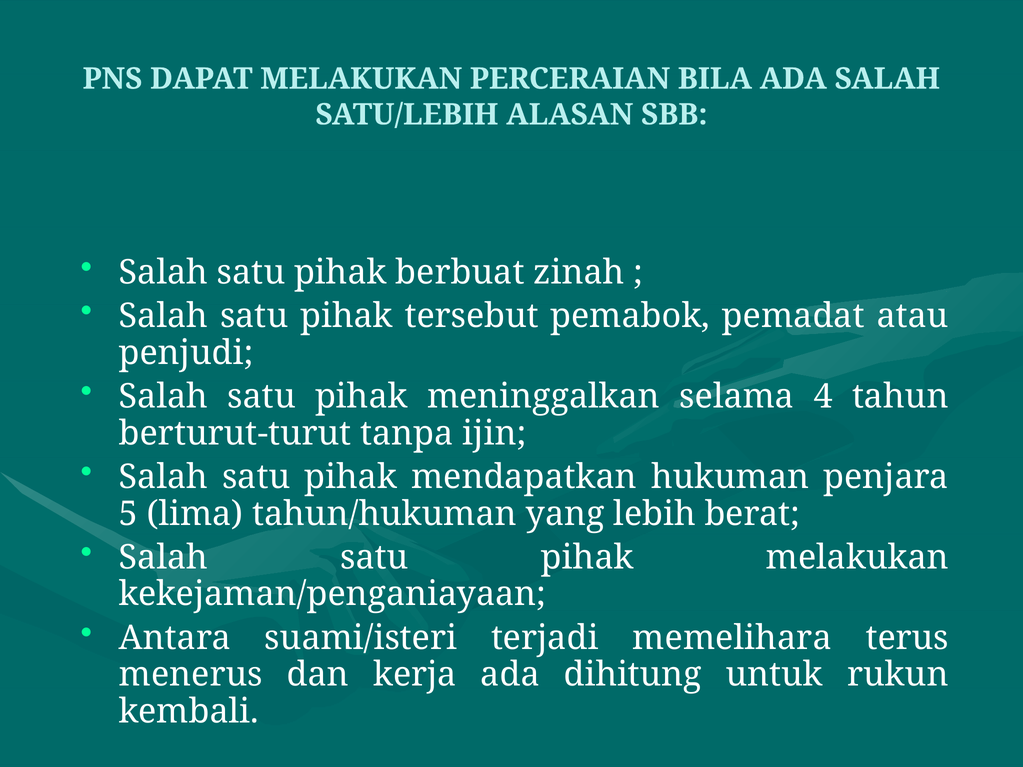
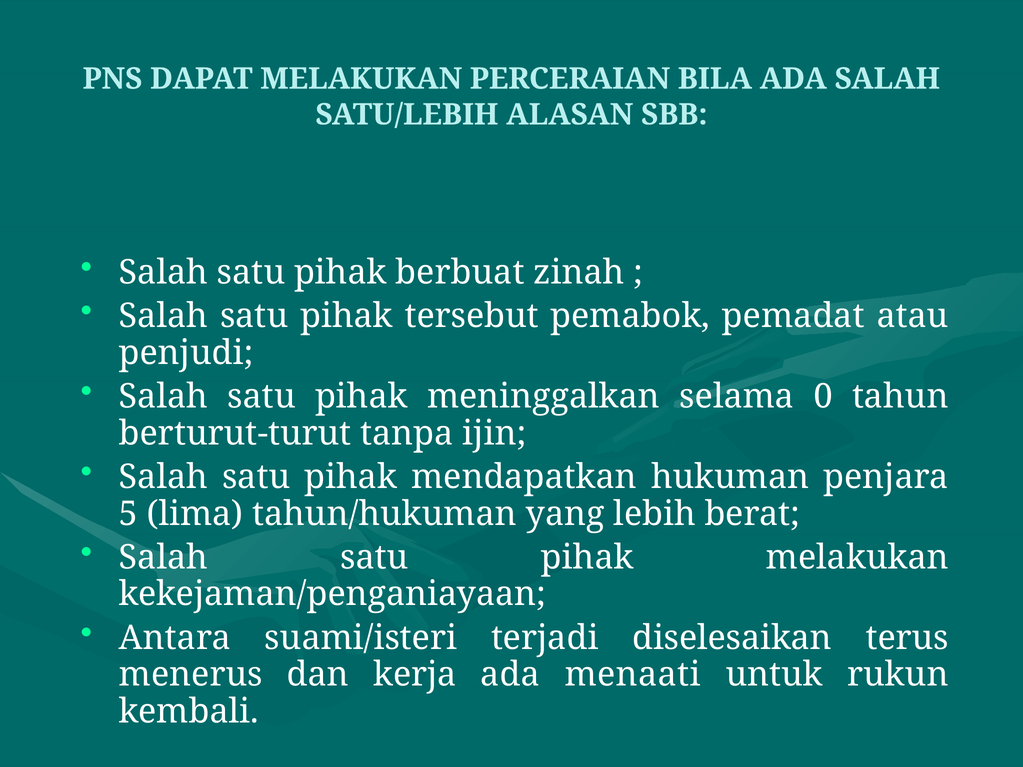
4: 4 -> 0 (823, 397)
memelihara: memelihara -> diselesaikan (732, 638)
dihitung: dihitung -> menaati (633, 675)
